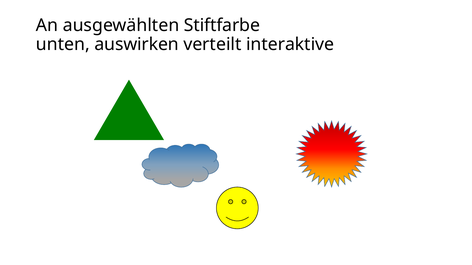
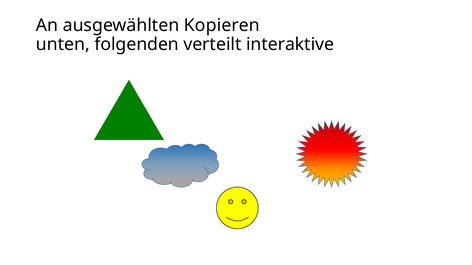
Stiftfarbe: Stiftfarbe -> Kopieren (222, 25)
auswirken: auswirken -> folgenden (137, 44)
